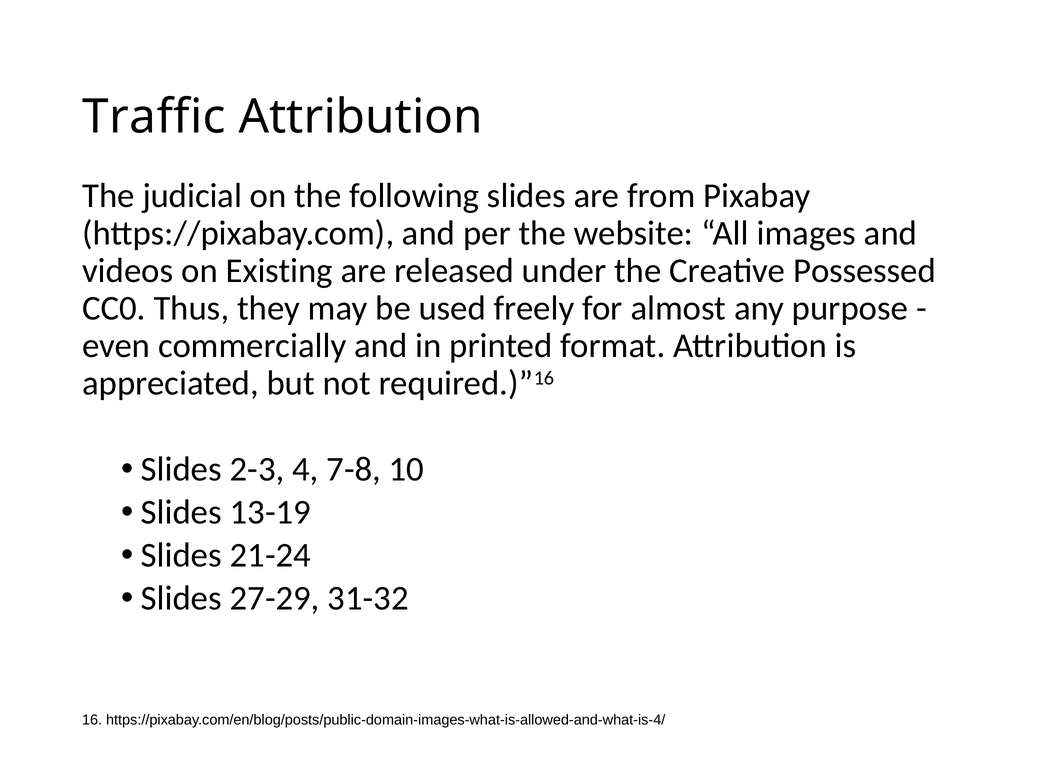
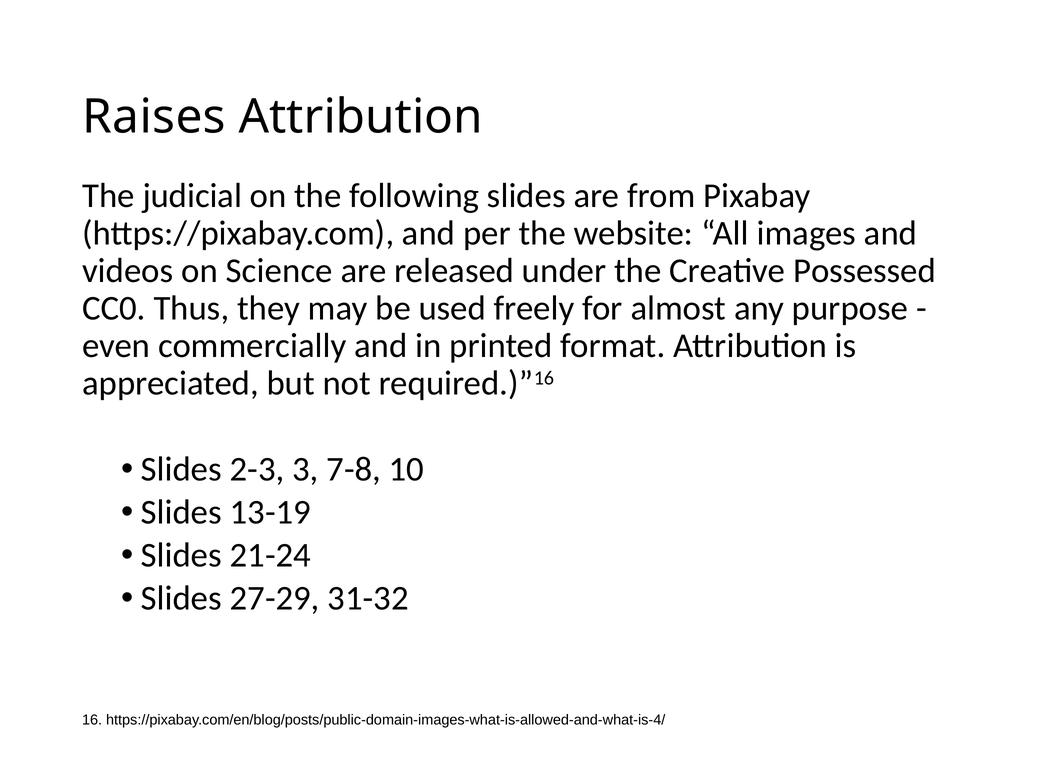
Traffic: Traffic -> Raises (154, 117)
Existing: Existing -> Science (279, 271)
4: 4 -> 3 (305, 469)
